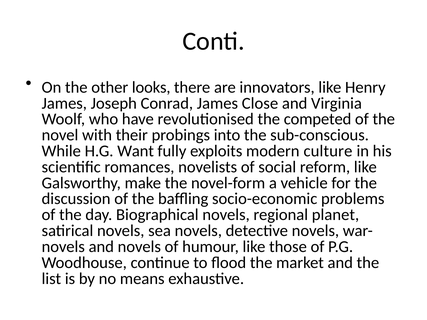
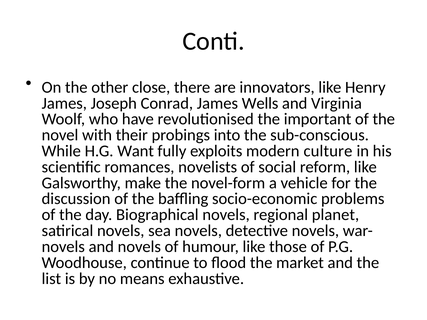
looks: looks -> close (151, 87)
Close: Close -> Wells (260, 103)
competed: competed -> important (318, 119)
